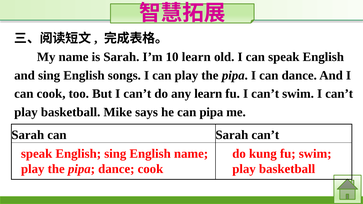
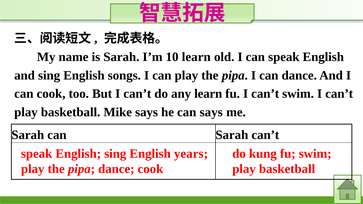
can pipa: pipa -> says (211, 112)
English name: name -> years (191, 154)
